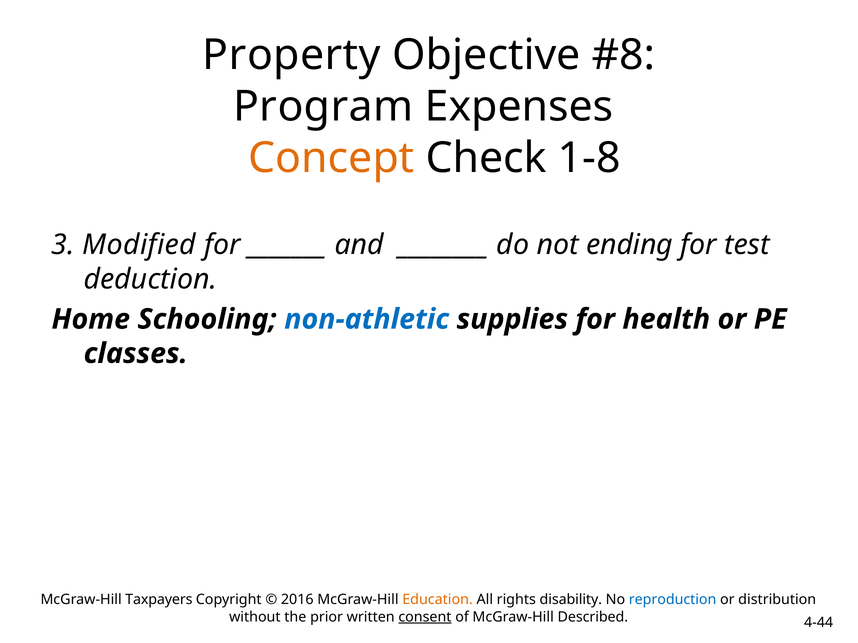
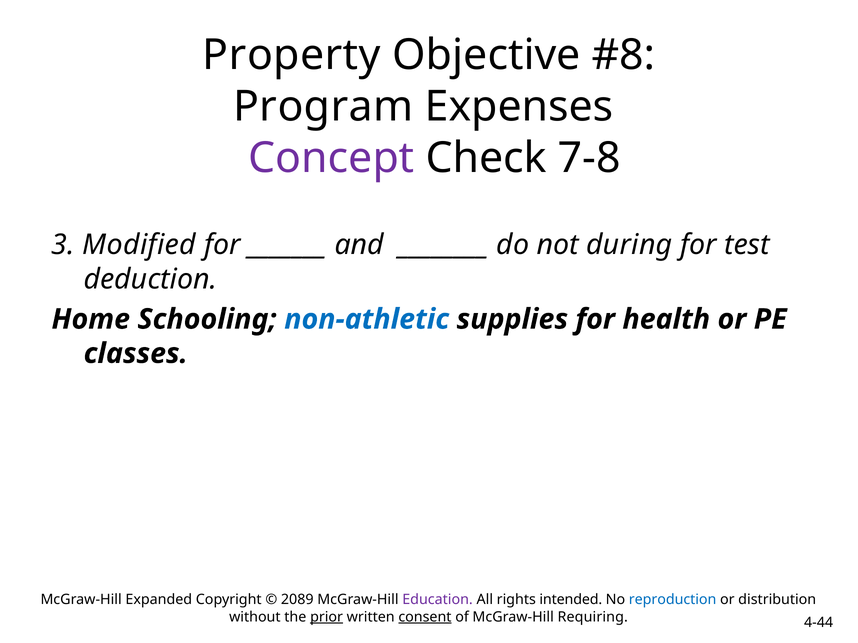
Concept colour: orange -> purple (331, 158)
1-8: 1-8 -> 7-8 (589, 158)
ending: ending -> during (629, 245)
Taxpayers: Taxpayers -> Expanded (159, 600)
2016: 2016 -> 2089 (297, 600)
Education colour: orange -> purple (438, 600)
disability: disability -> intended (571, 600)
prior underline: none -> present (327, 617)
Described: Described -> Requiring (593, 617)
